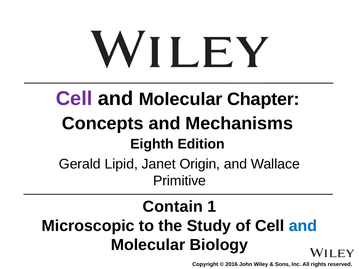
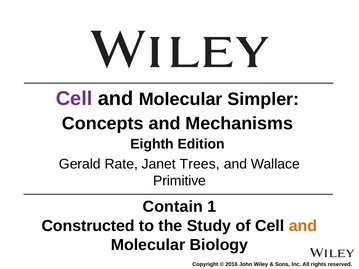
Chapter: Chapter -> Simpler (263, 99)
Lipid: Lipid -> Rate (121, 164)
Origin: Origin -> Trees (200, 164)
Microscopic: Microscopic -> Constructed (88, 226)
and colour: blue -> orange (303, 226)
